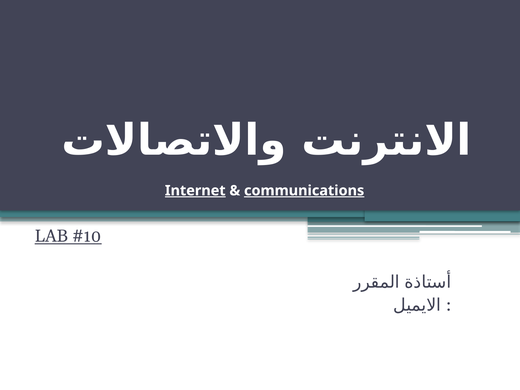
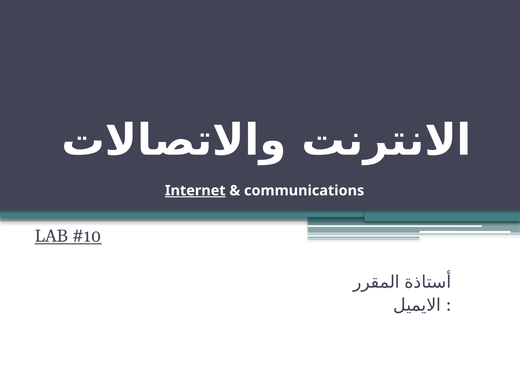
communications underline: present -> none (304, 191)
